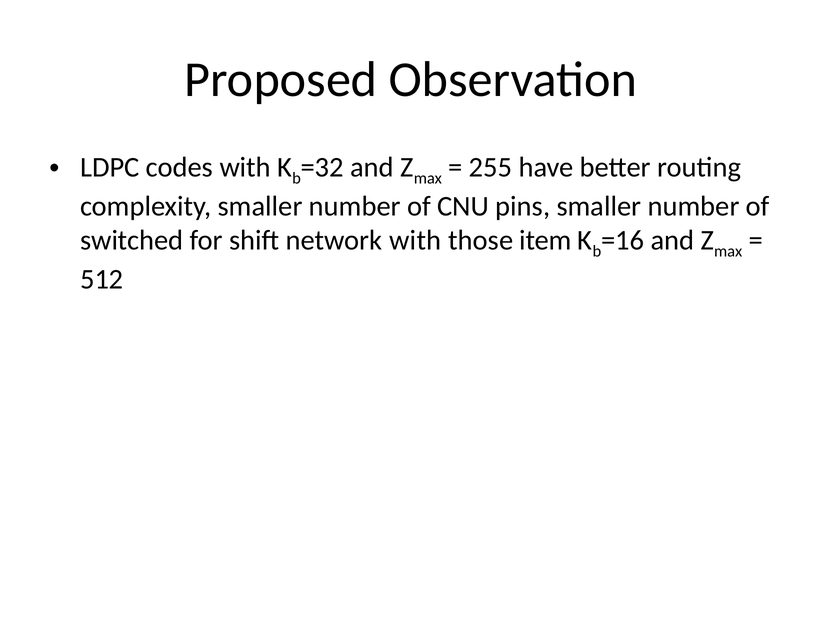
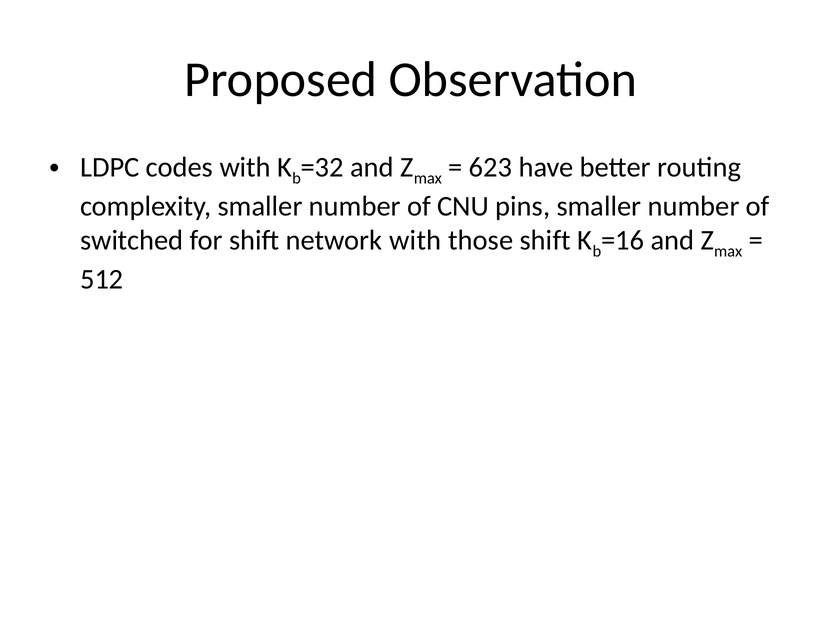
255: 255 -> 623 (490, 167)
those item: item -> shift (545, 240)
